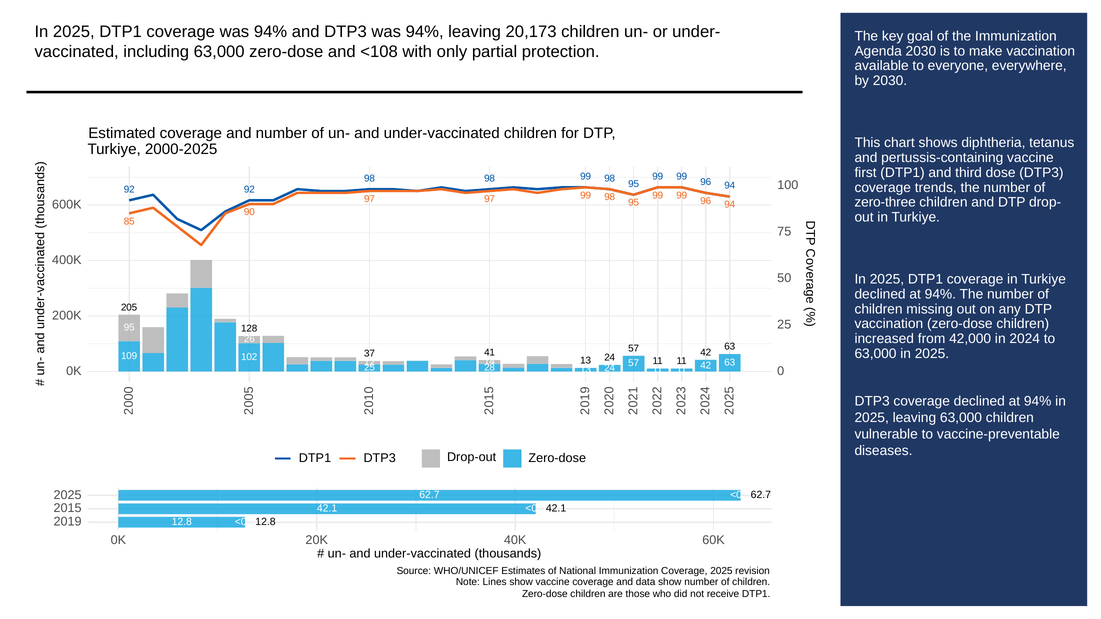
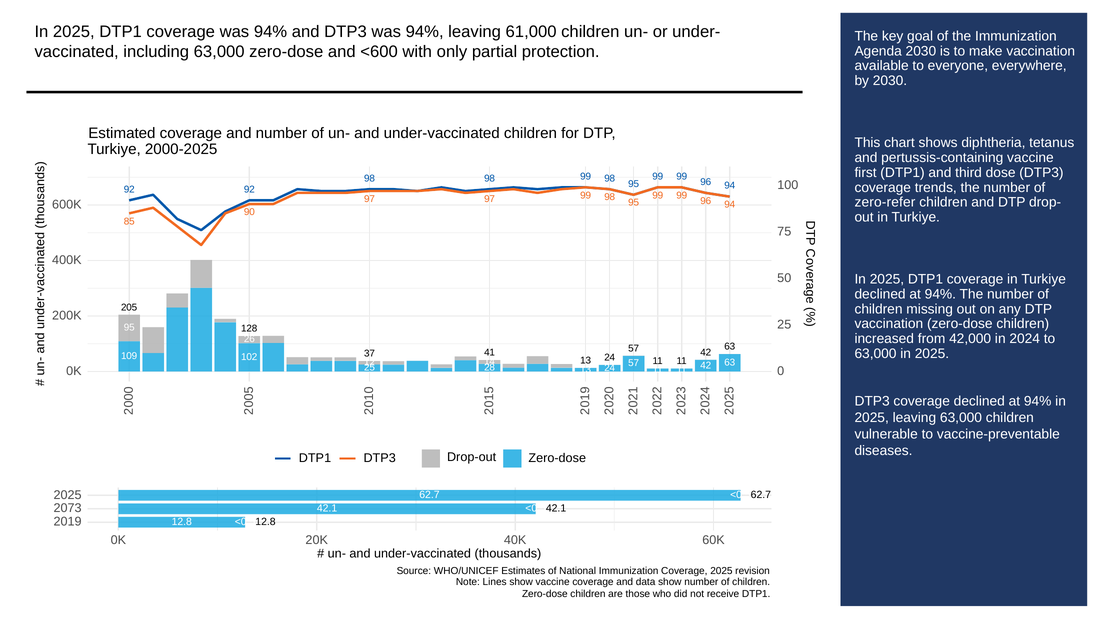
20,173: 20,173 -> 61,000 (531, 32)
<108: <108 -> <600 (379, 52)
zero-three: zero-three -> zero-refer (885, 202)
2015: 2015 -> 2073 (68, 509)
